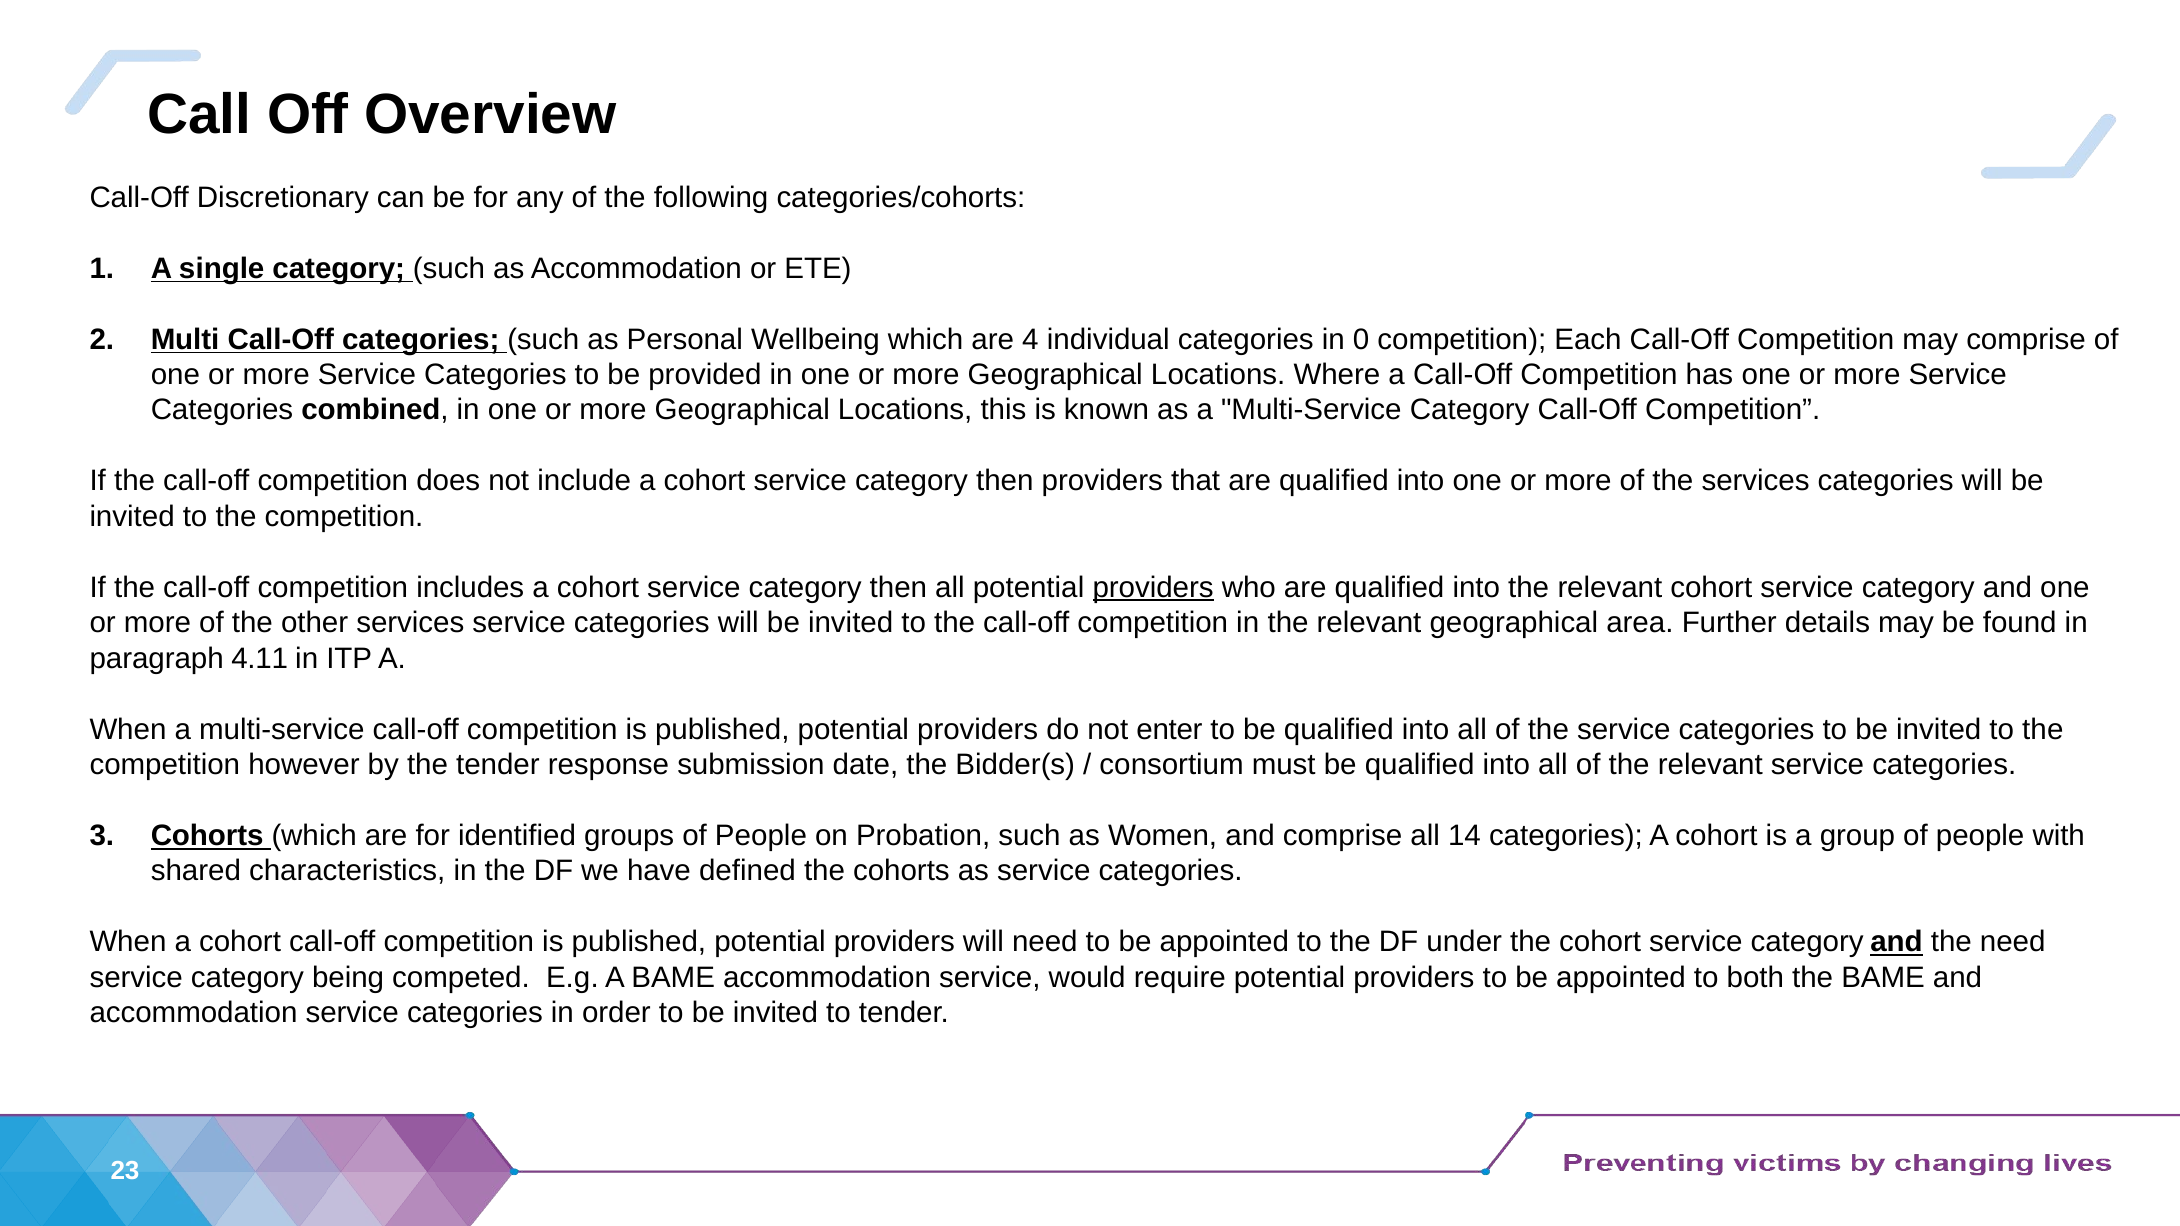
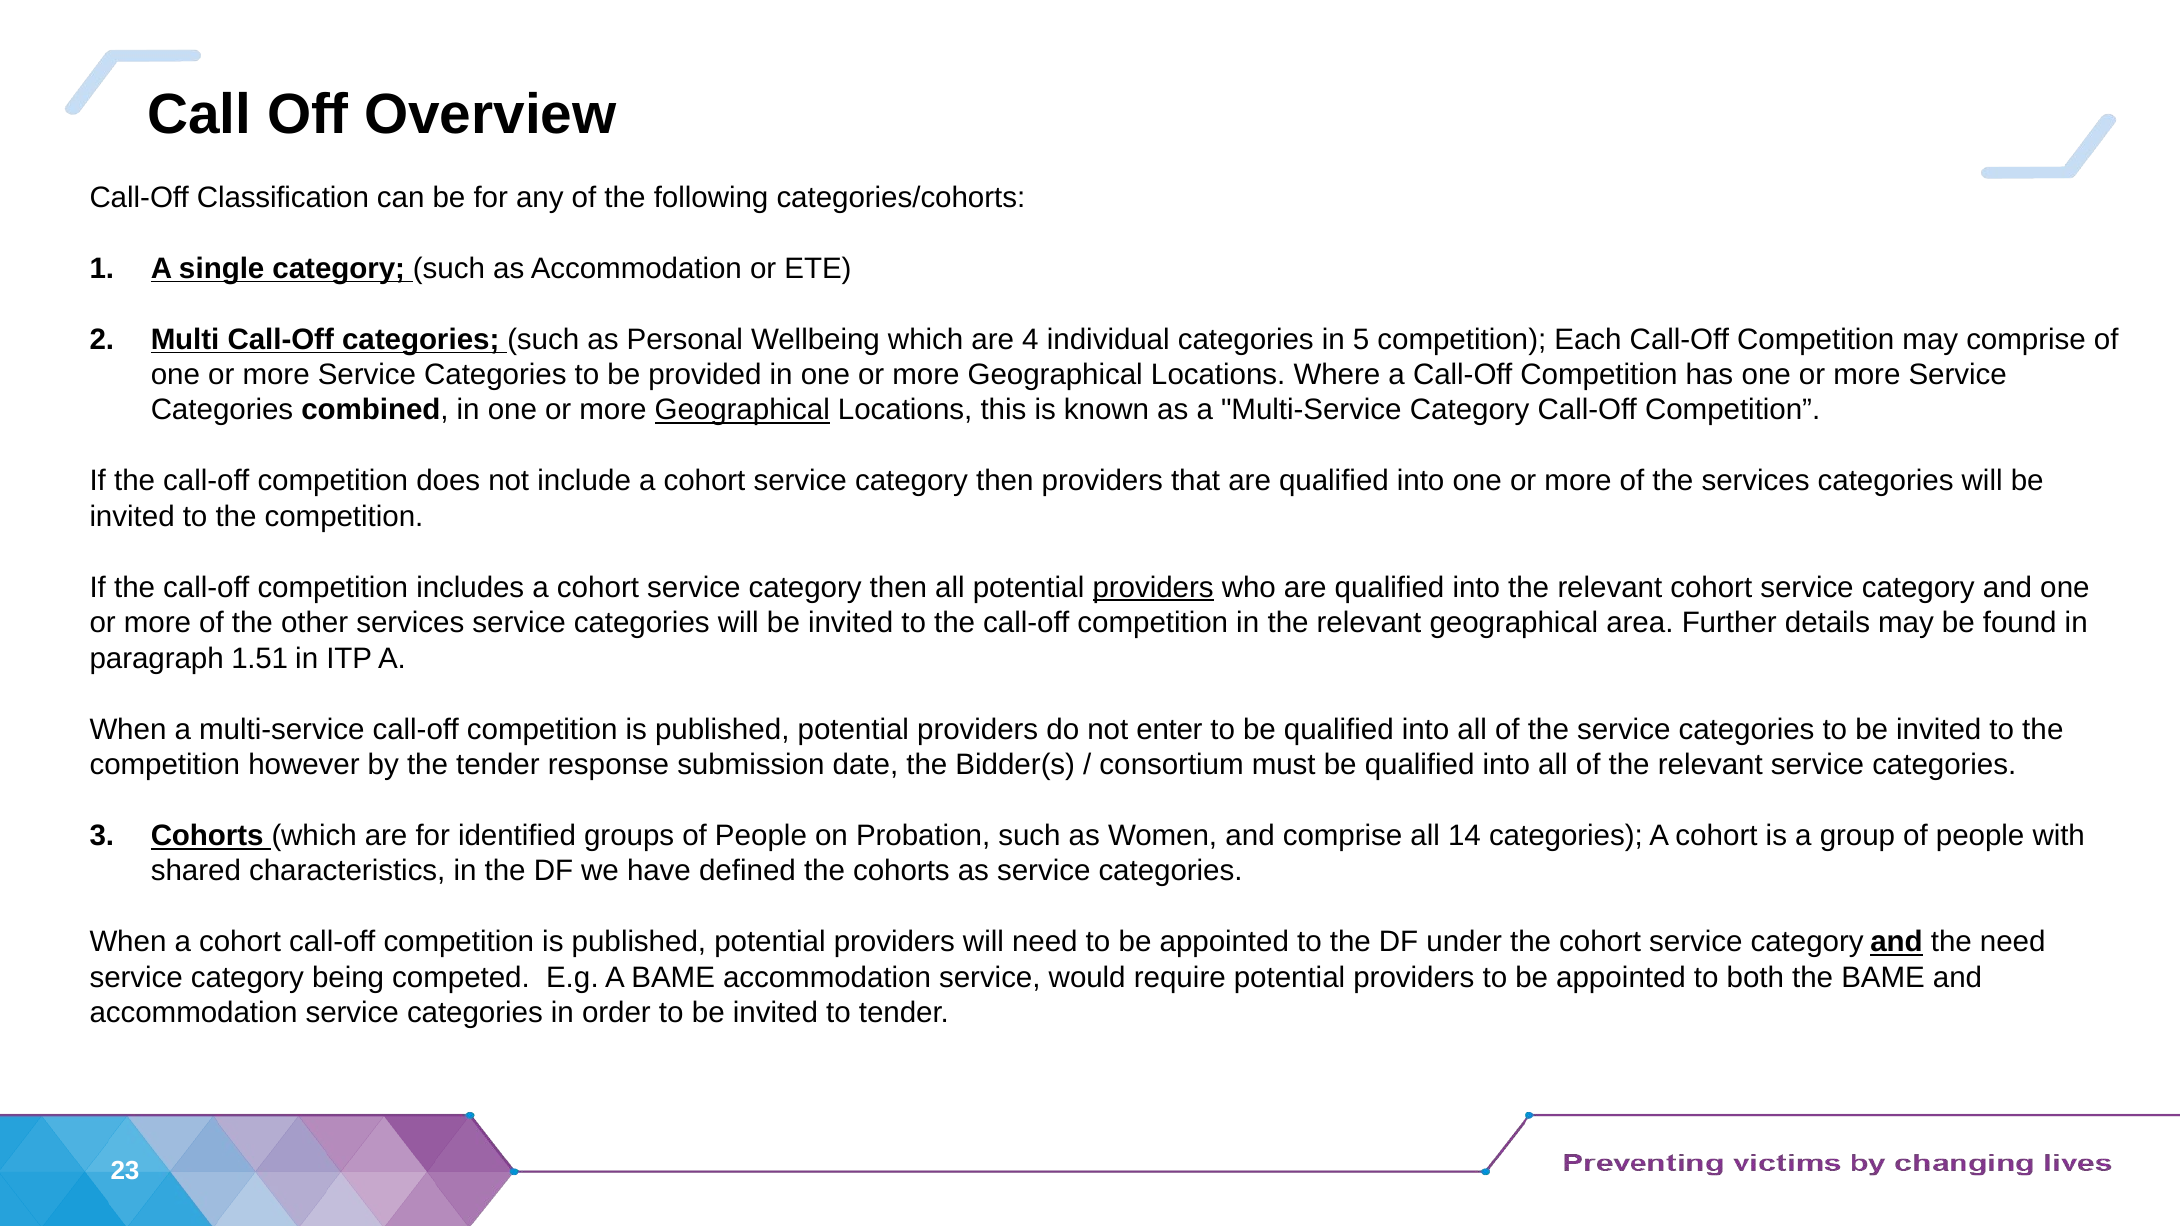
Discretionary: Discretionary -> Classification (283, 197)
0: 0 -> 5 (1361, 339)
Geographical underline: none -> present (742, 410)
4.11: 4.11 -> 1.51 (260, 659)
